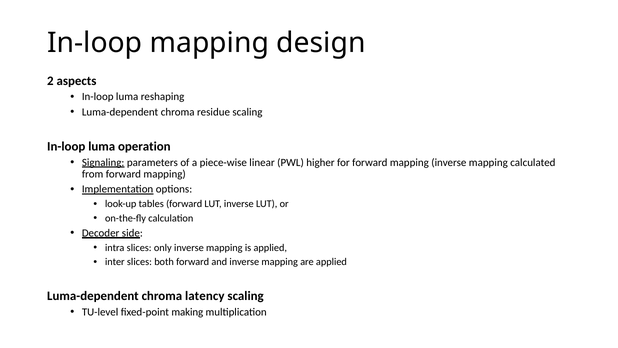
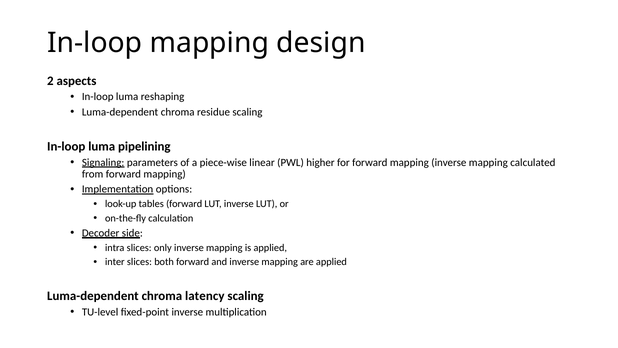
operation: operation -> pipelining (144, 146)
fixed-point making: making -> inverse (187, 312)
